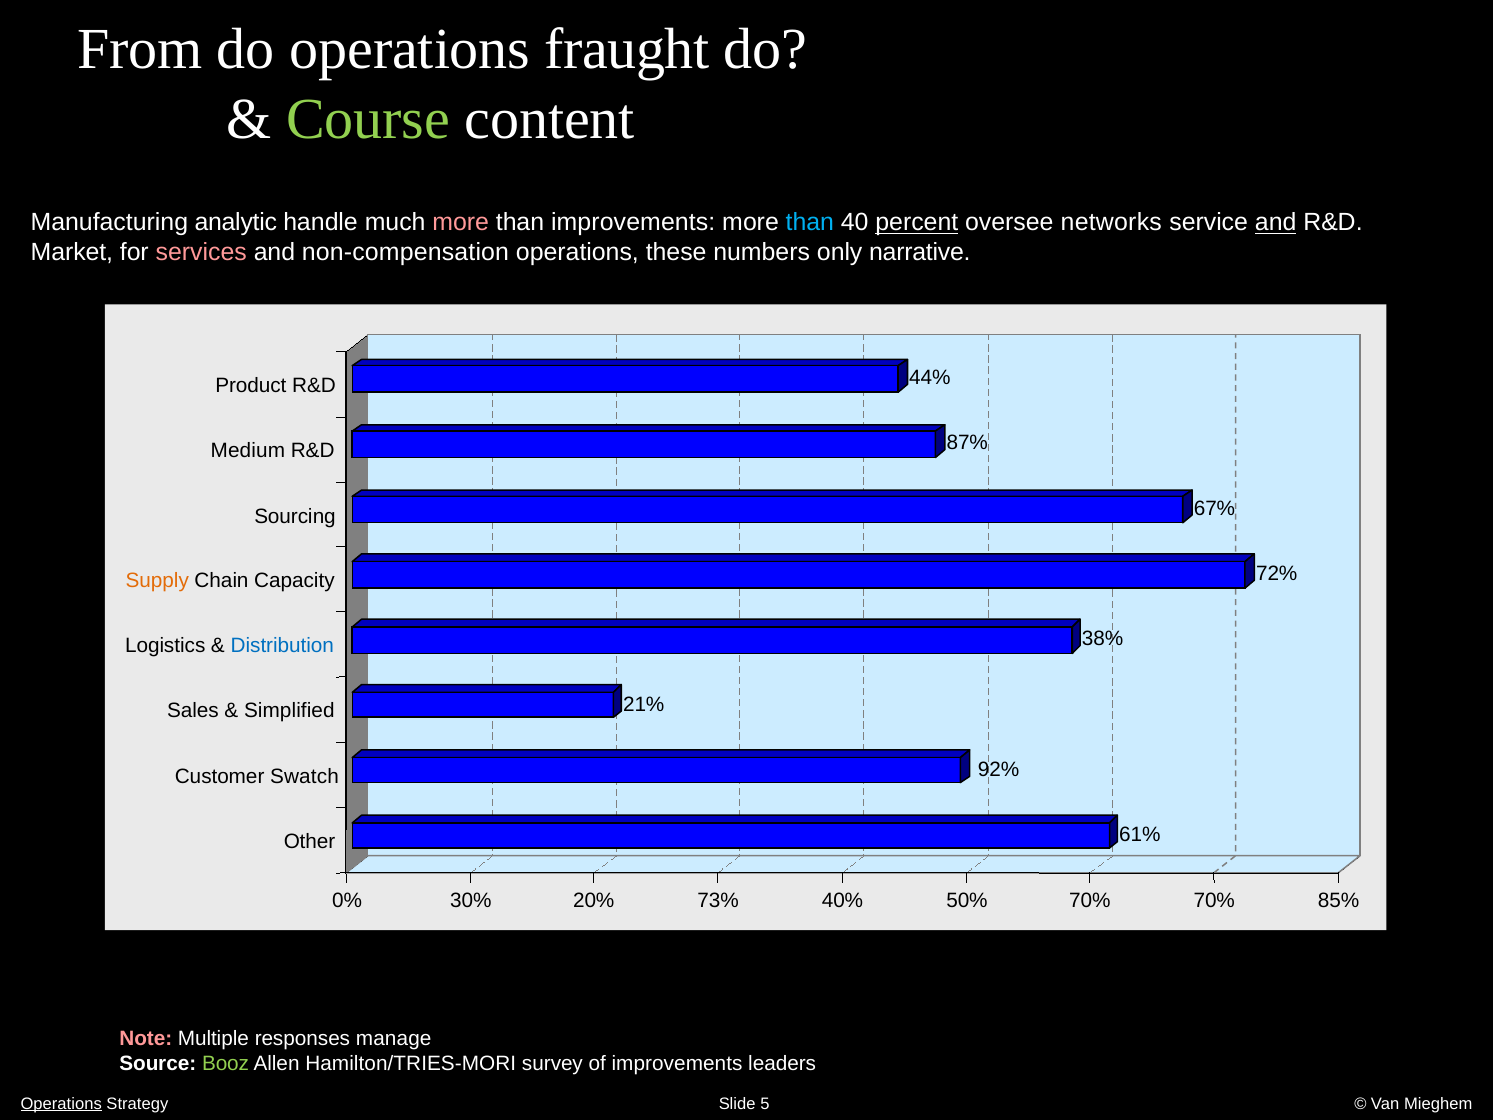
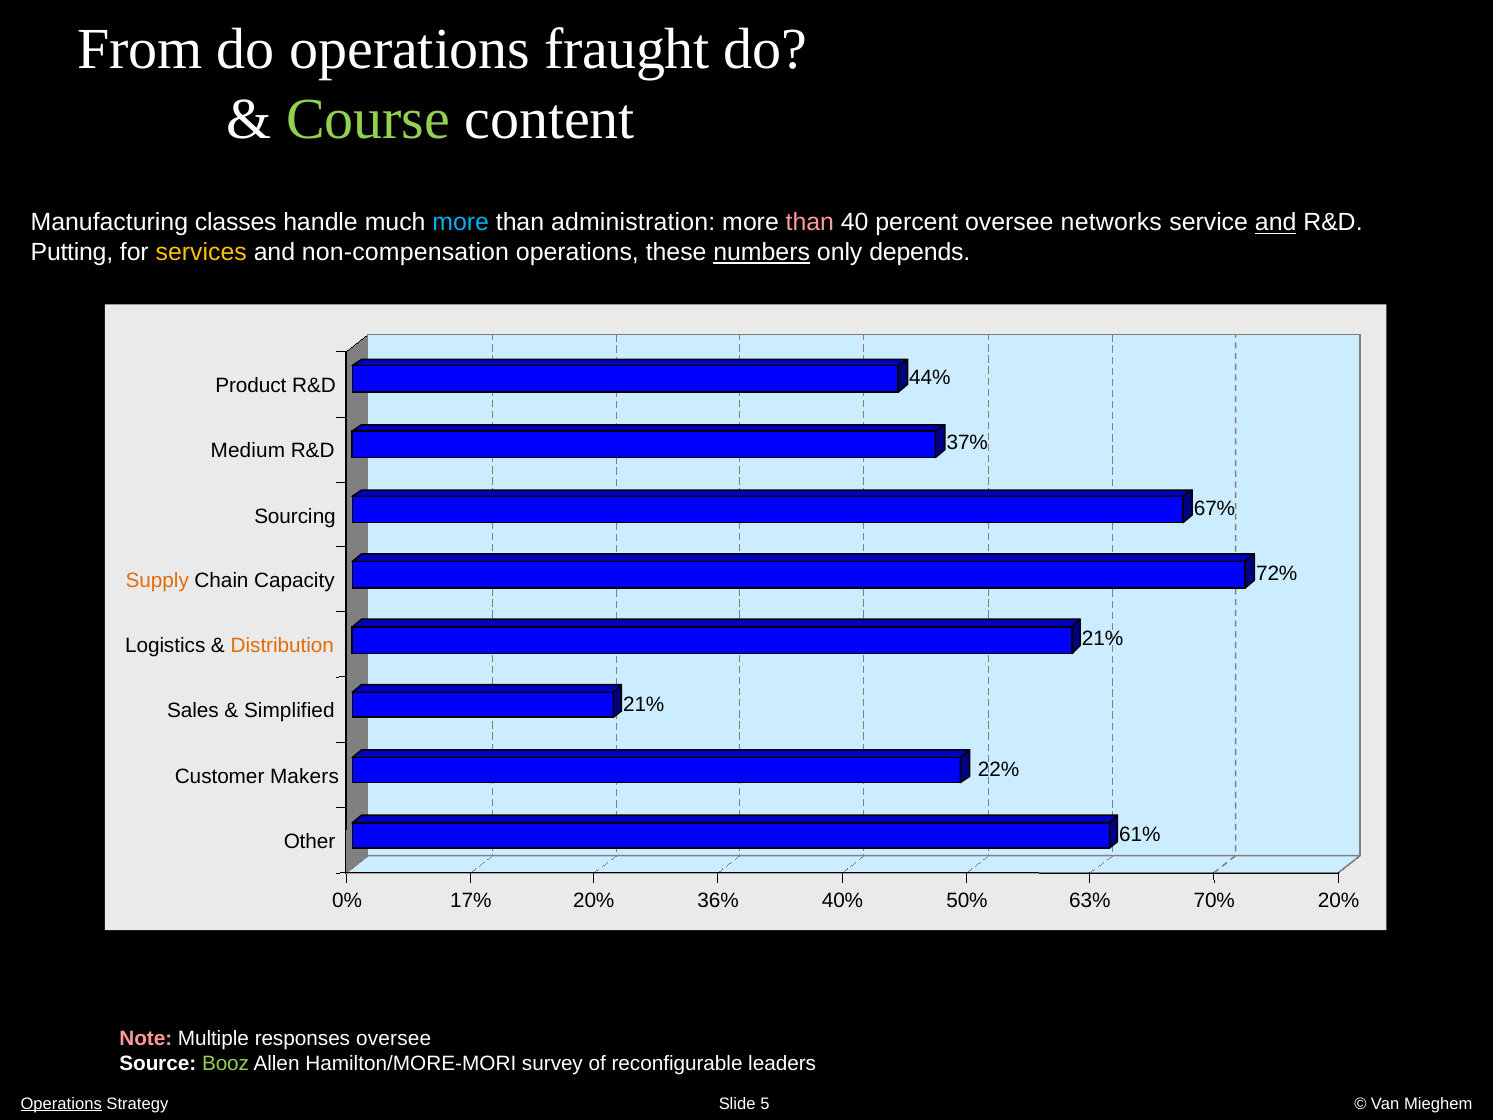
analytic: analytic -> classes (236, 223)
more colour: pink -> light blue (461, 223)
than improvements: improvements -> administration (633, 223)
than colour: light blue -> pink (810, 223)
percent underline: present -> none (917, 223)
Market: Market -> Putting (72, 252)
services colour: pink -> yellow (201, 252)
numbers underline: none -> present (762, 252)
narrative: narrative -> depends (920, 252)
87%: 87% -> 37% (967, 443)
38%: 38% -> 21% (1103, 639)
Distribution colour: blue -> orange (282, 645)
92%: 92% -> 22% (999, 769)
Swatch: Swatch -> Makers (304, 776)
30%: 30% -> 17% (471, 900)
73%: 73% -> 36% (718, 900)
50% 70%: 70% -> 63% (1090, 900)
70% 85%: 85% -> 20% (1339, 900)
responses manage: manage -> oversee (394, 1038)
Hamilton/TRIES-MORI: Hamilton/TRIES-MORI -> Hamilton/MORE-MORI (411, 1063)
of improvements: improvements -> reconfigurable (677, 1063)
